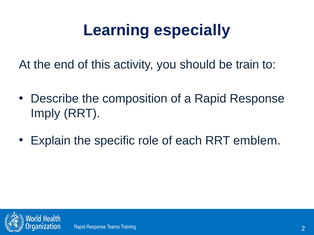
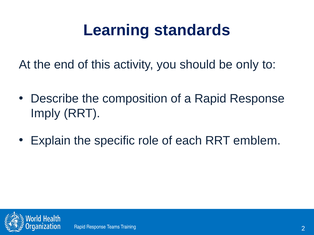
especially: especially -> standards (192, 30)
train: train -> only (247, 65)
